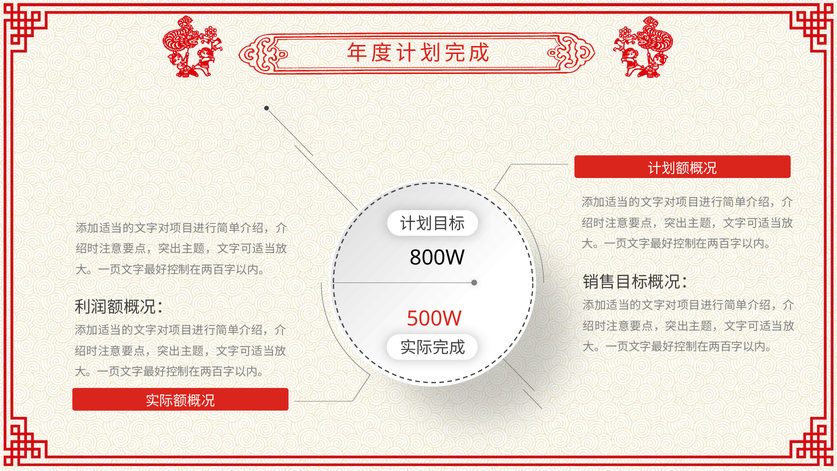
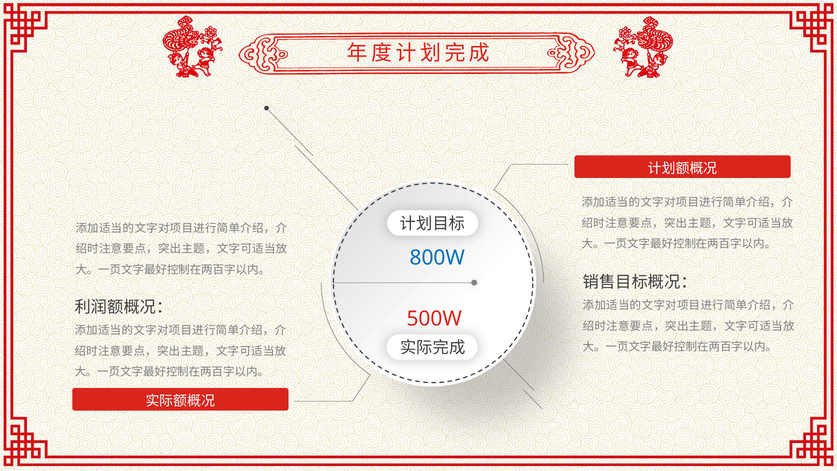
800W colour: black -> blue (437, 258)
